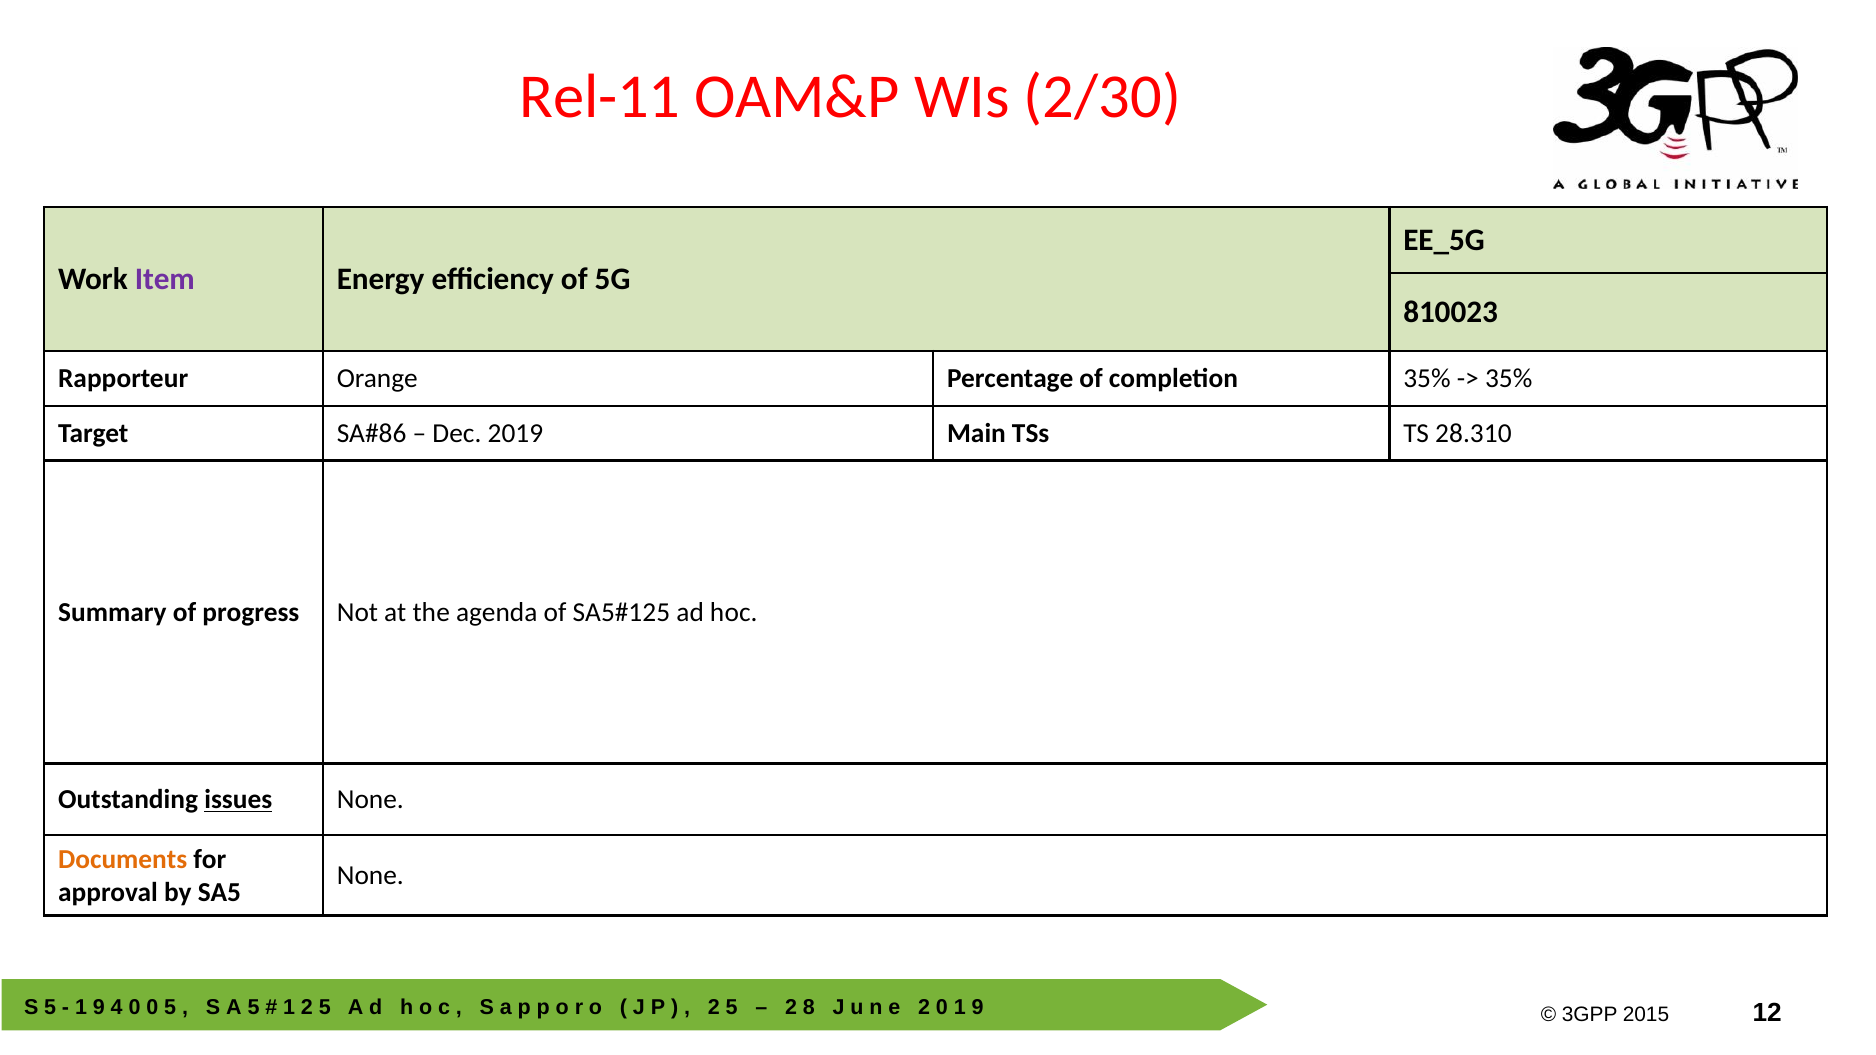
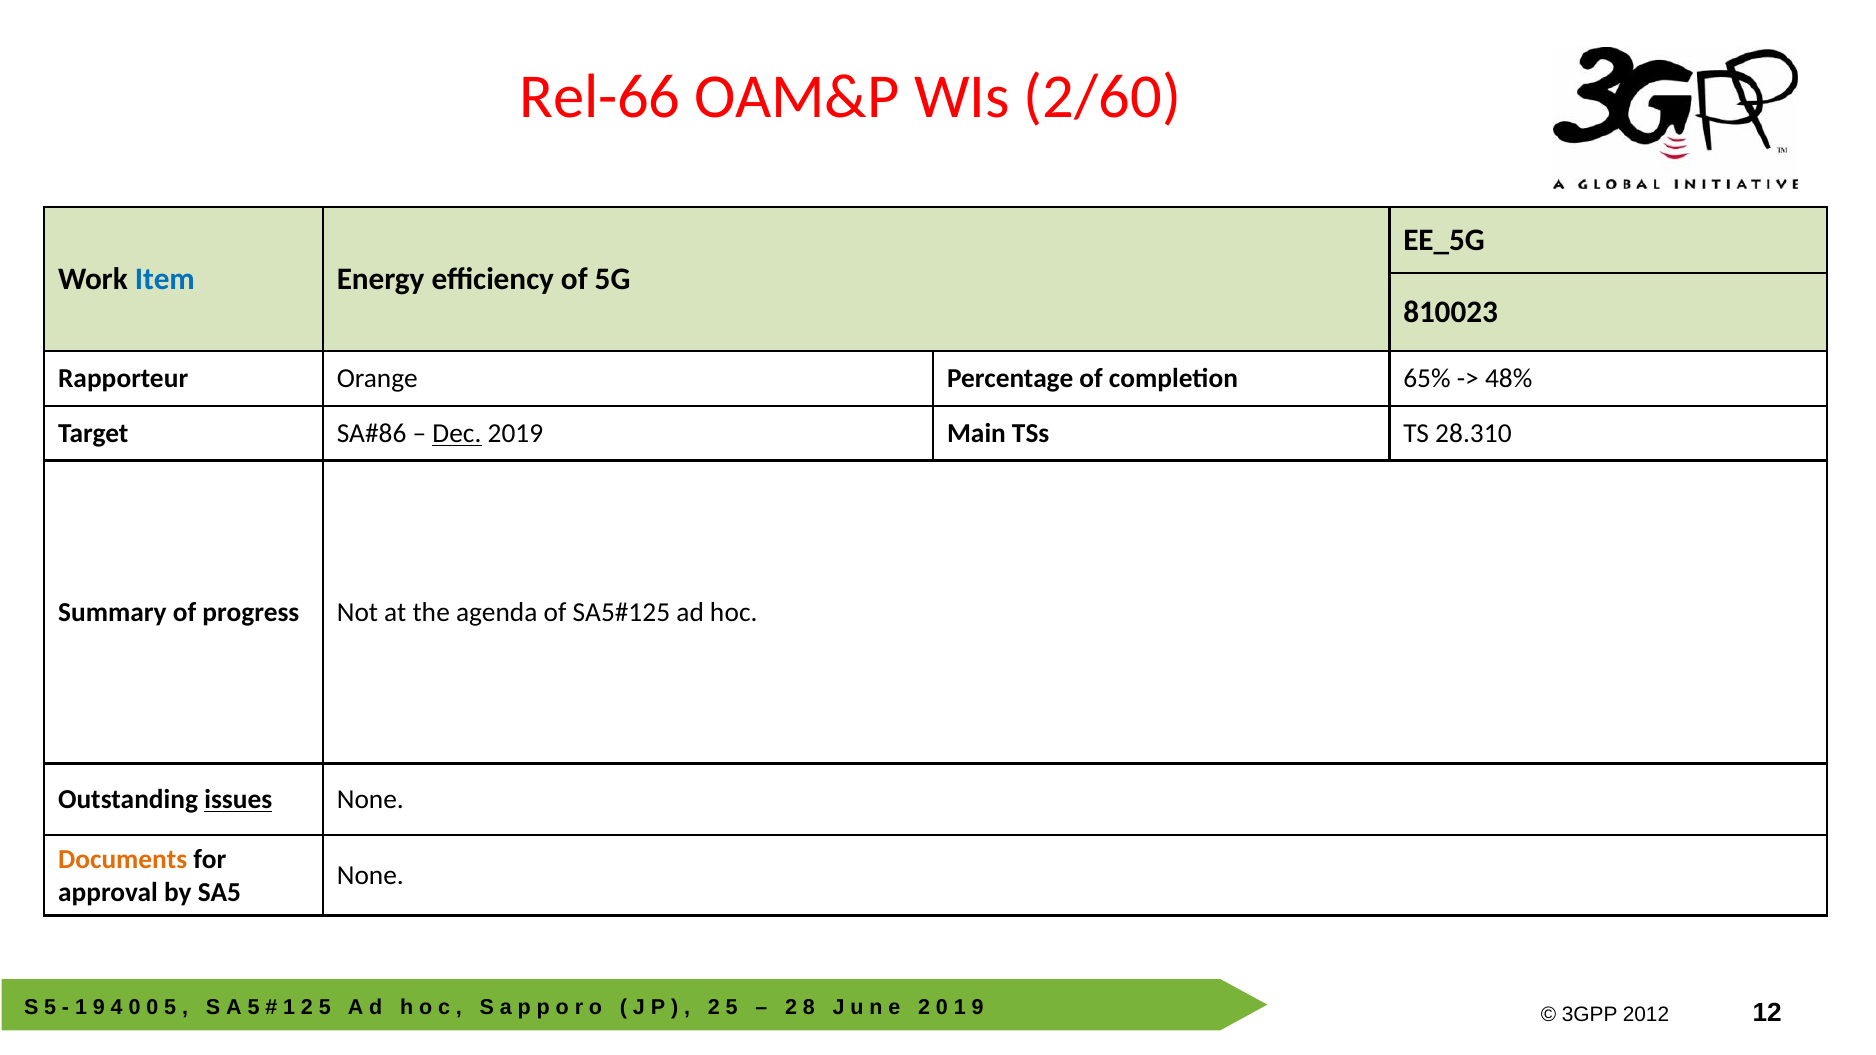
Rel-11: Rel-11 -> Rel-66 (600, 97)
2/30: 2/30 -> 2/60 (1102, 97)
Item colour: purple -> blue (165, 279)
completion 35%: 35% -> 65% (1427, 379)
35%: 35% -> 48% (1509, 379)
Dec underline: none -> present (457, 434)
2015: 2015 -> 2012 (1646, 1015)
